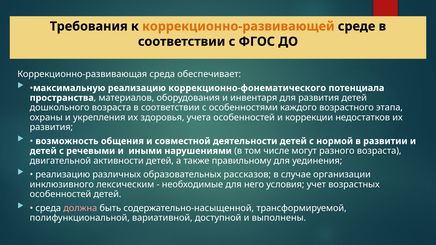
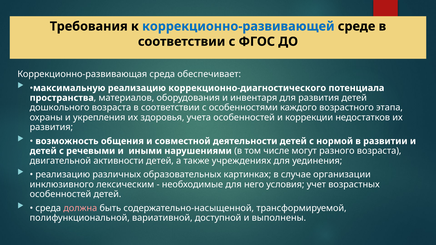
коррекционно-развивающей colour: orange -> blue (238, 26)
коррекционно-фонематического: коррекционно-фонематического -> коррекционно-диагностического (247, 88)
правильному: правильному -> учреждениях (241, 161)
рассказов: рассказов -> картинках (247, 175)
